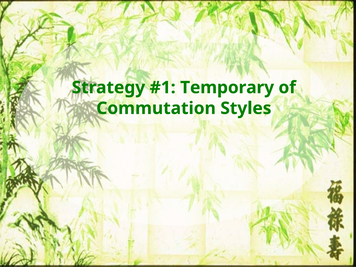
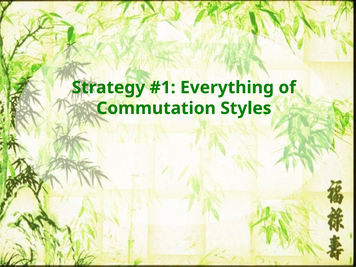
Temporary: Temporary -> Everything (227, 88)
